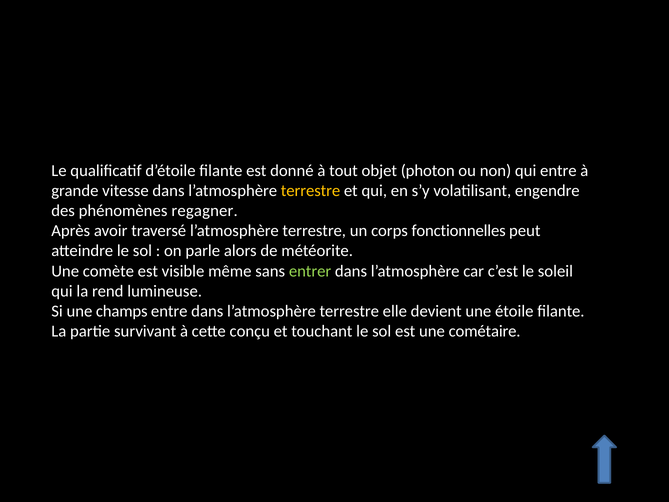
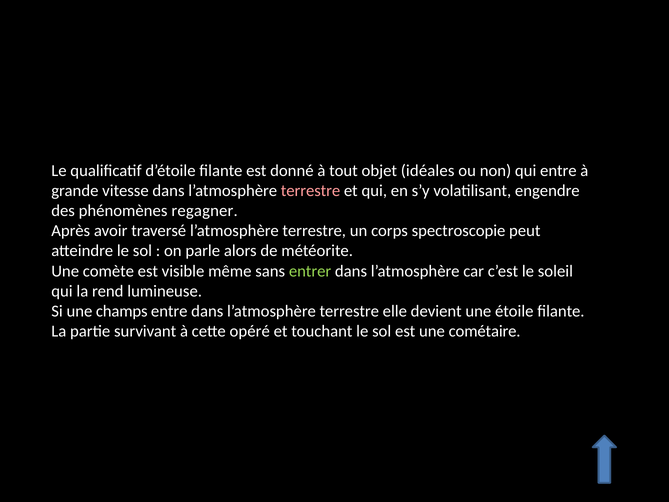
photon: photon -> idéales (428, 171)
terrestre colour: yellow -> pink (311, 191)
fonctionnelles: fonctionnelles -> spectroscopie (459, 231)
conçu: conçu -> opéré (250, 331)
